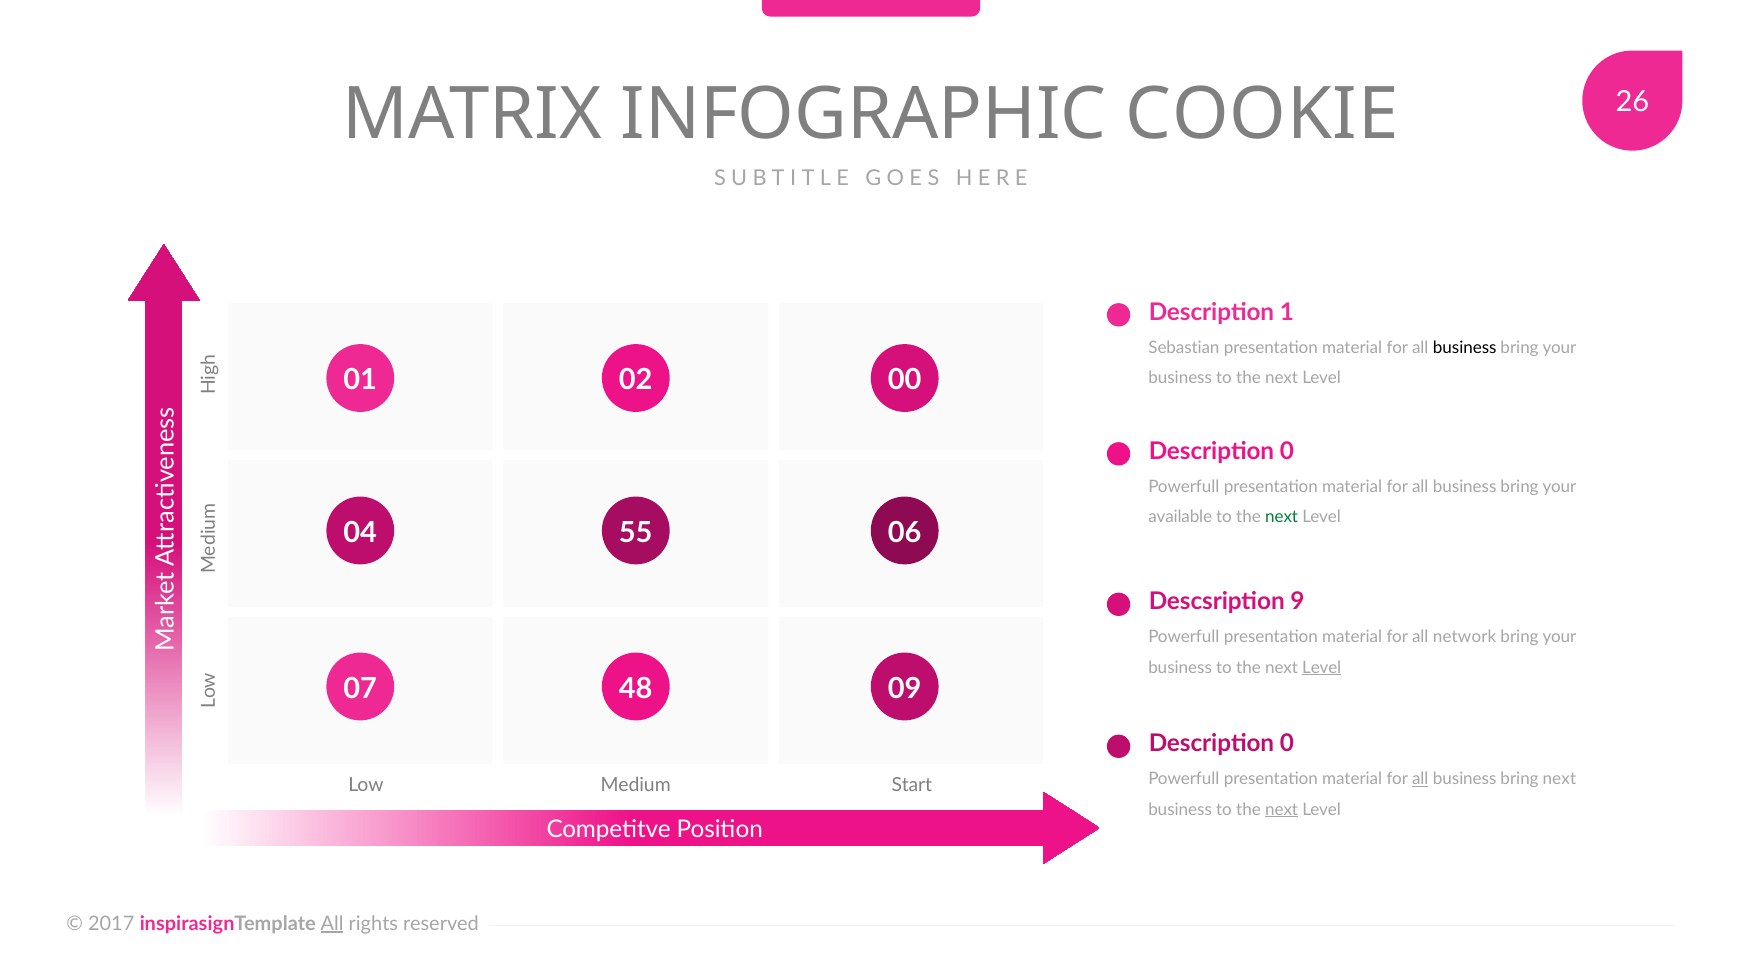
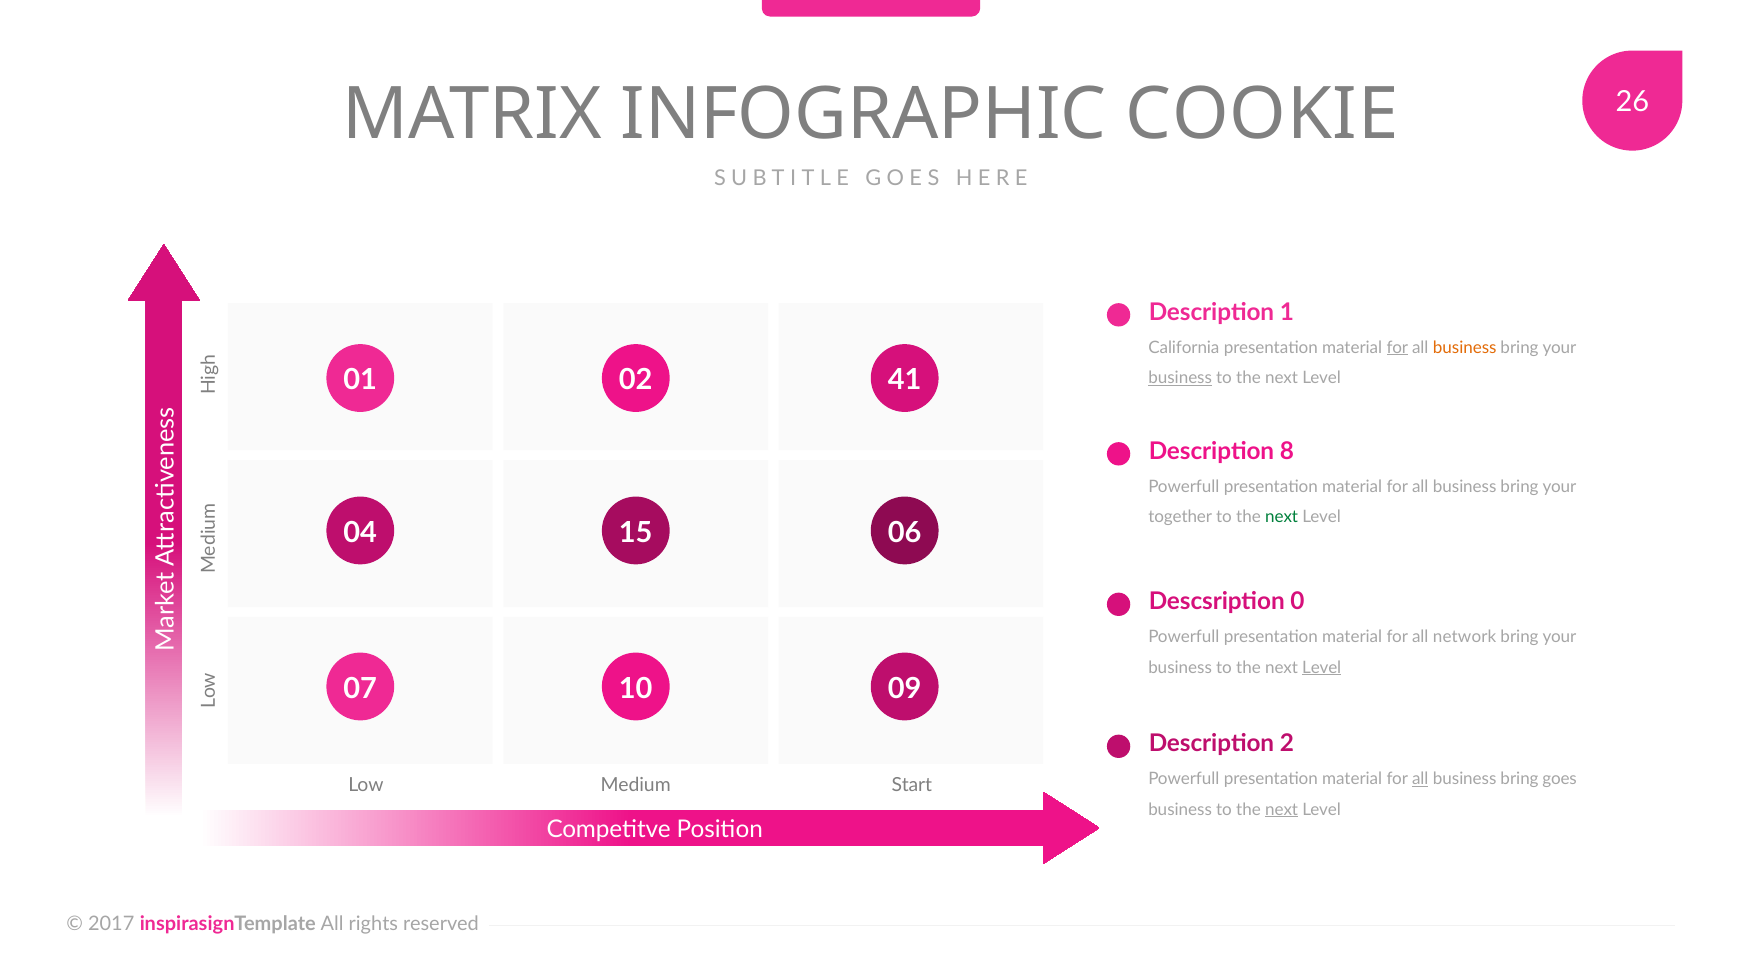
Sebastian: Sebastian -> California (1184, 347)
for underline: none -> present (1397, 347)
business colour: black -> orange (1465, 347)
00: 00 -> 41 (905, 380)
business underline: none -> present (1180, 378)
0: 0 -> 8 (1287, 451)
available: available -> together (1180, 517)
55: 55 -> 15 (636, 533)
9: 9 -> 0 (1297, 602)
48: 48 -> 10 (636, 689)
0: 0 -> 2 (1287, 744)
bring next: next -> goes (1560, 779)
All underline: present -> none (332, 923)
